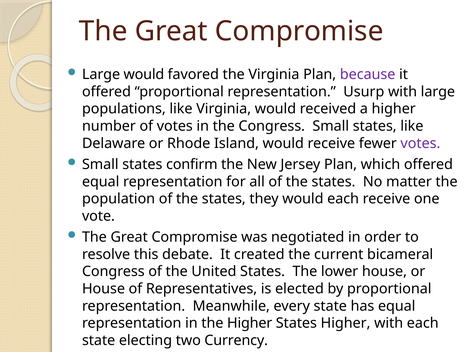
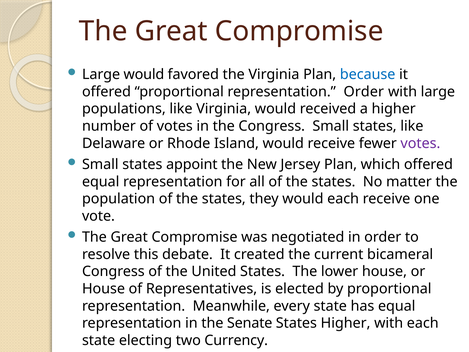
because colour: purple -> blue (368, 74)
representation Usurp: Usurp -> Order (364, 92)
confirm: confirm -> appoint (192, 164)
the Higher: Higher -> Senate (250, 323)
